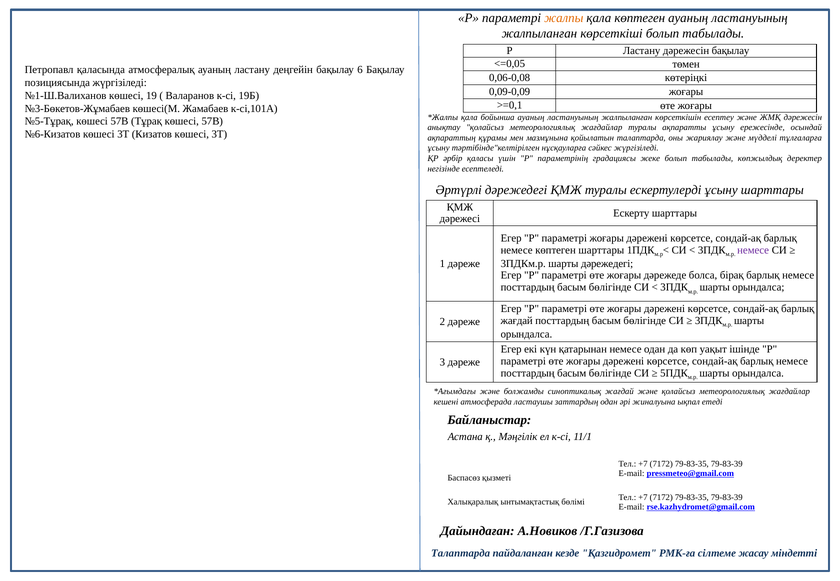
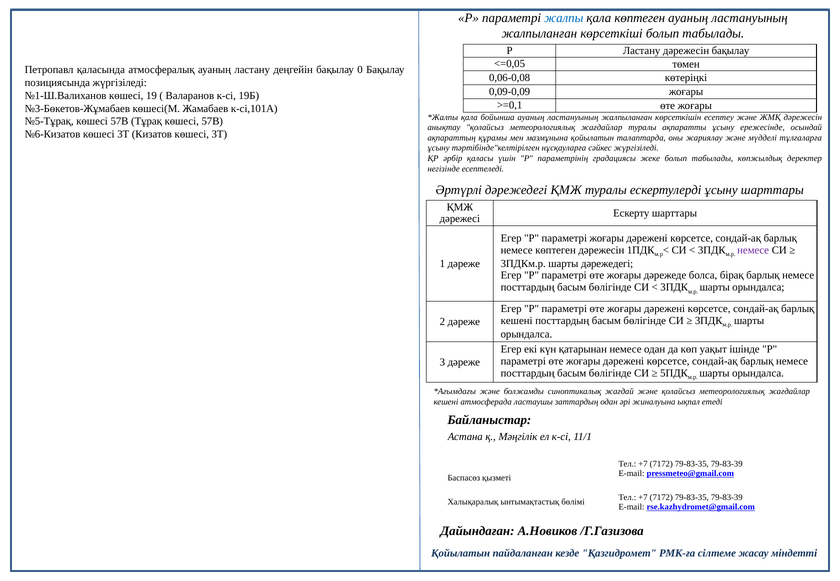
жалпы colour: orange -> blue (564, 18)
6: 6 -> 0 (360, 70)
көптеген шарттары: шарттары -> дәрежесін (601, 250)
жағдай: жағдай -> кешені (517, 321)
Талаптарда: Талаптарда -> Қойылатын (461, 554)
